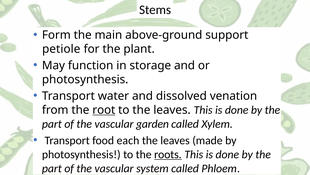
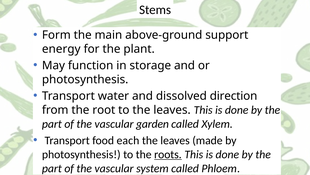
petiole: petiole -> energy (61, 49)
venation: venation -> direction (234, 96)
root underline: present -> none (104, 110)
